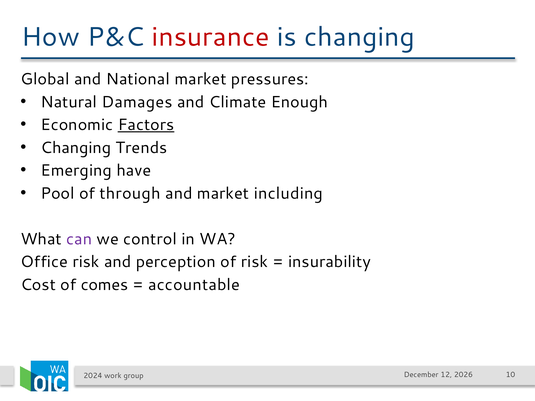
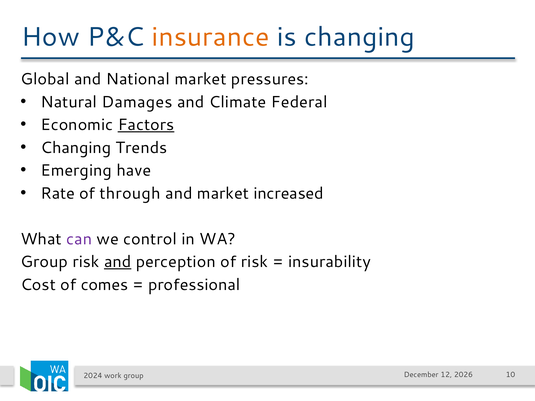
insurance colour: red -> orange (211, 37)
Enough: Enough -> Federal (299, 102)
Pool: Pool -> Rate (58, 193)
including: including -> increased (289, 193)
Office: Office -> Group (44, 262)
and underline: none -> present (118, 262)
accountable: accountable -> professional (194, 285)
